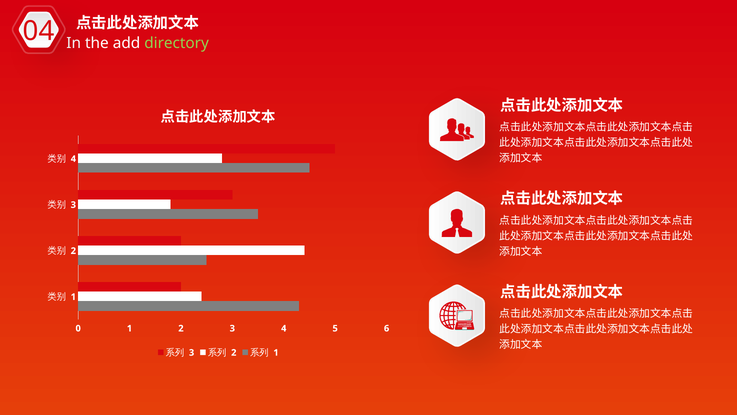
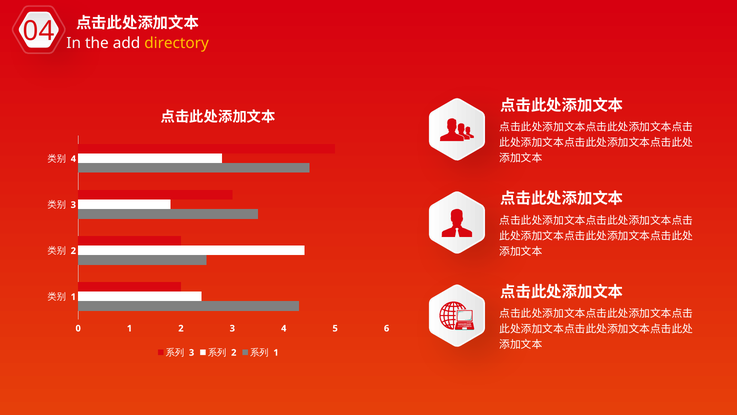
directory colour: light green -> yellow (177, 43)
